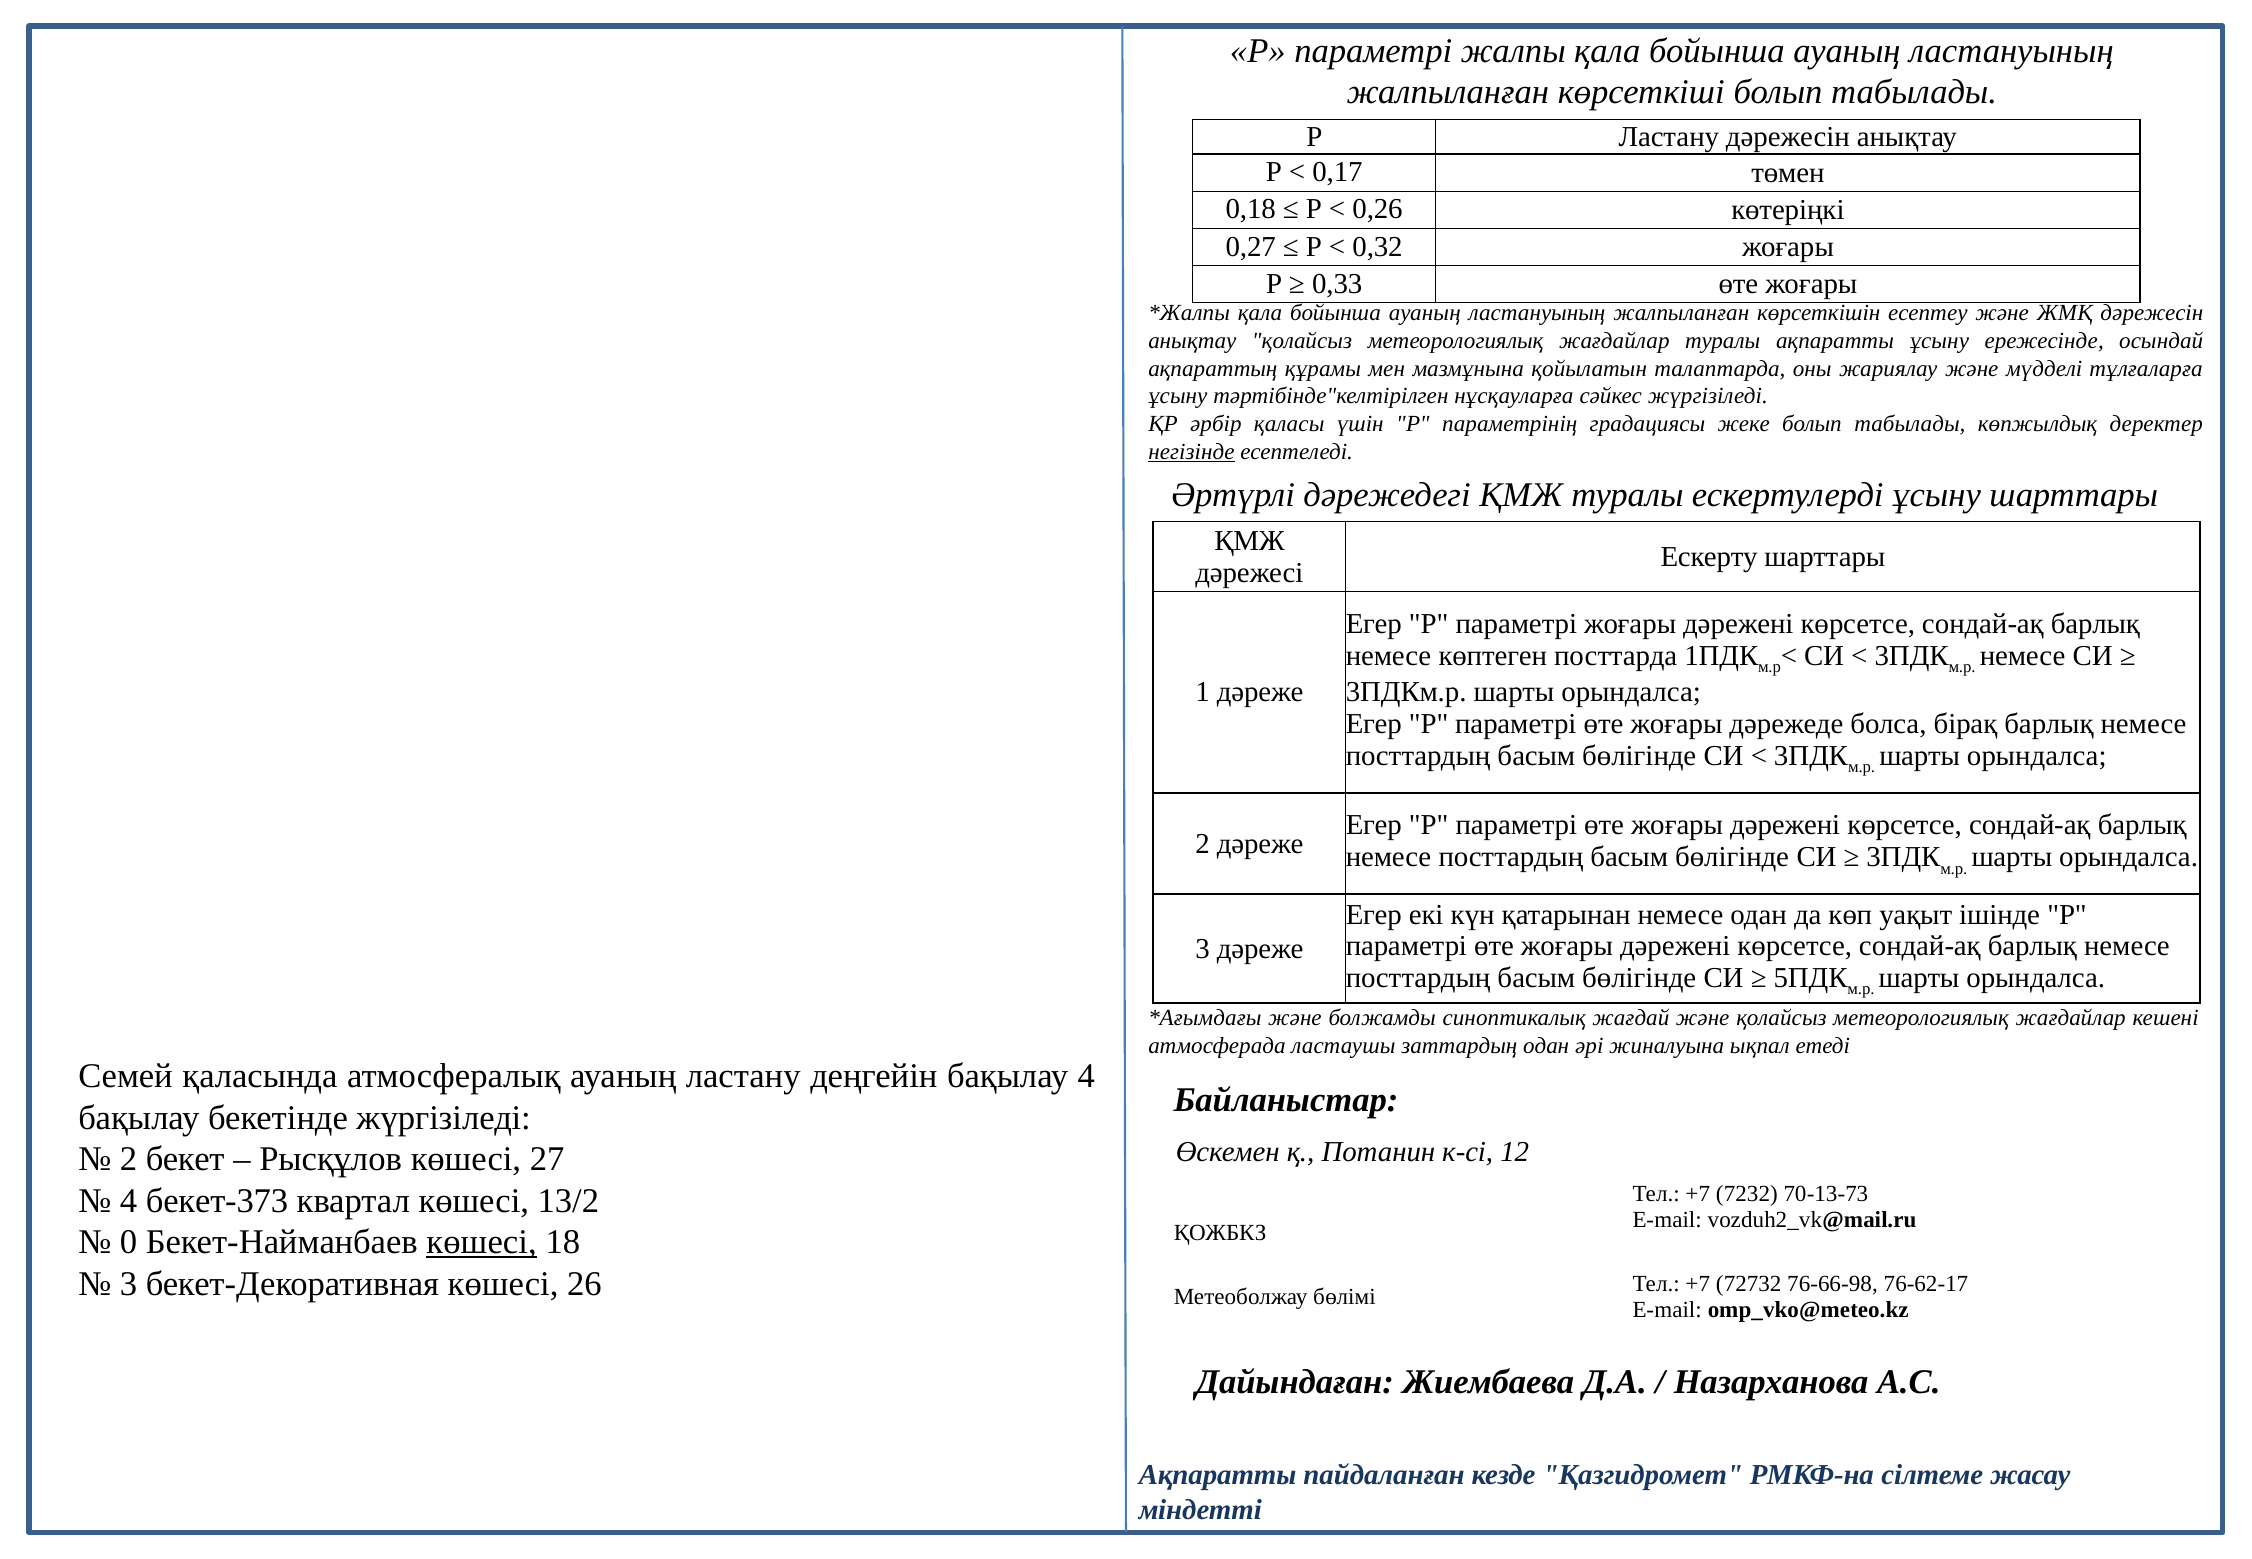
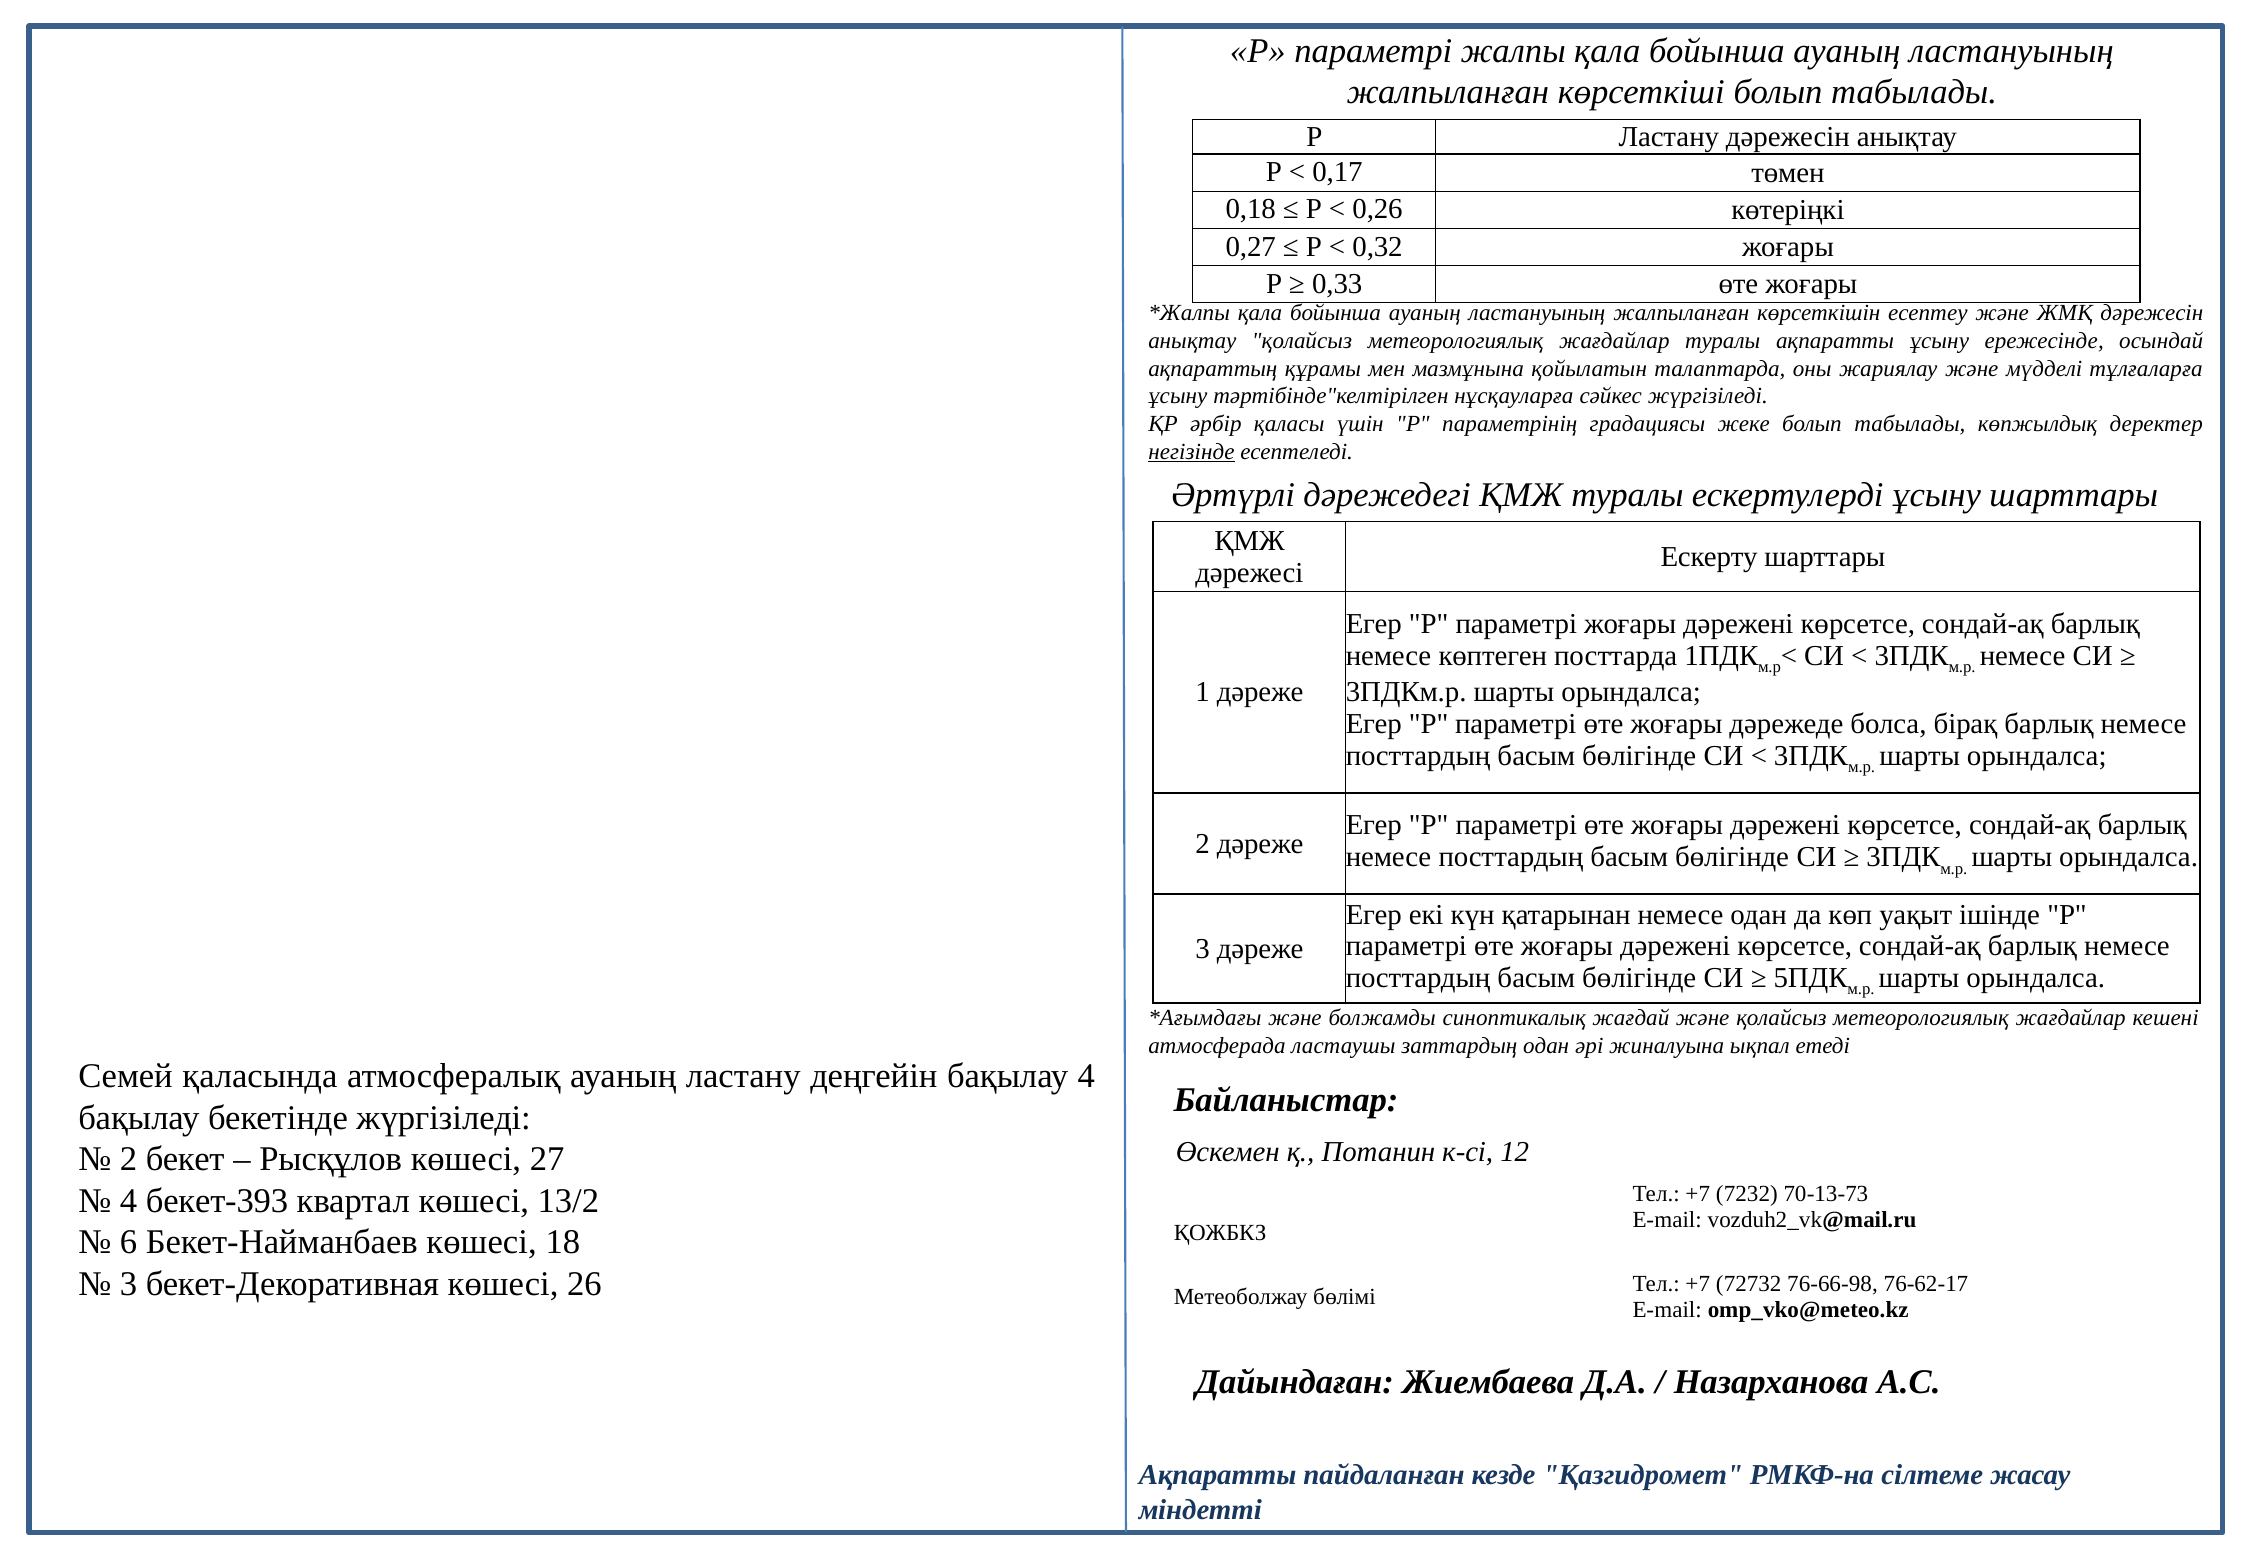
бекет-373: бекет-373 -> бекет-393 (217, 1201)
0: 0 -> 6 (129, 1243)
көшесі underline: present -> none (482, 1243)
